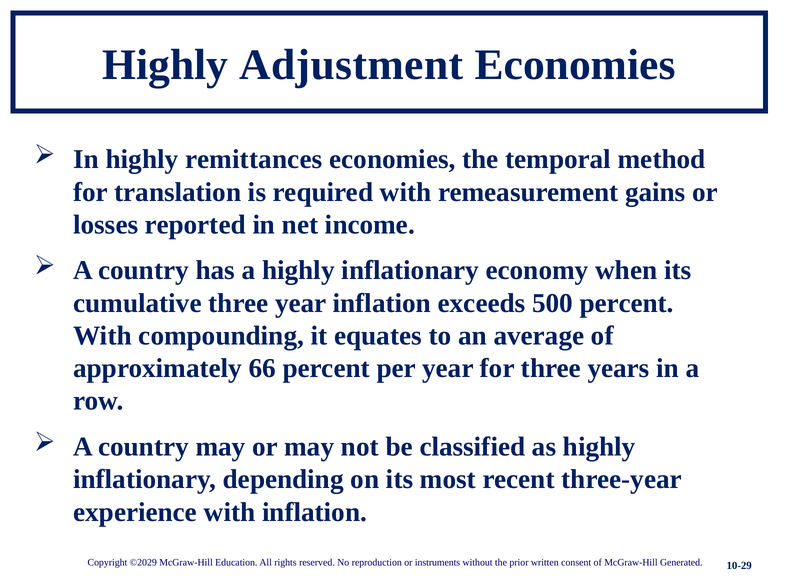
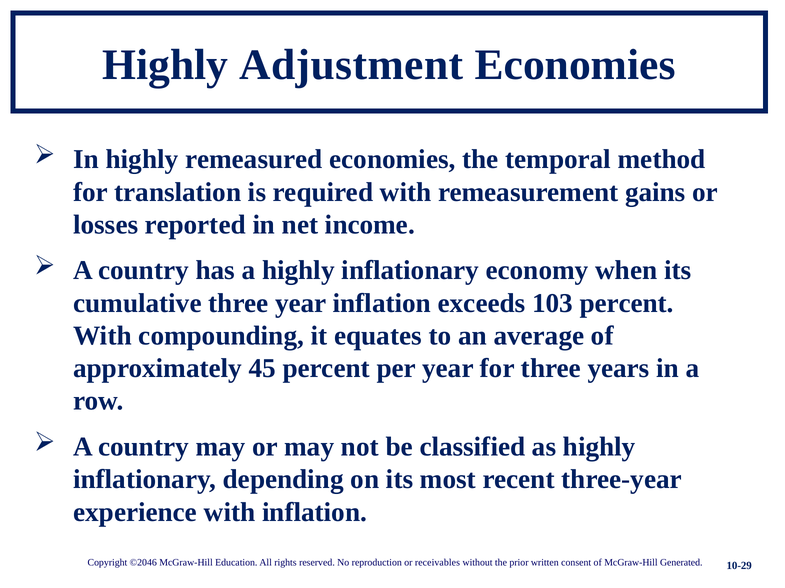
remittances: remittances -> remeasured (254, 160)
500: 500 -> 103 (553, 303)
66: 66 -> 45 (262, 369)
©2029: ©2029 -> ©2046 (143, 563)
instruments: instruments -> receivables (437, 563)
